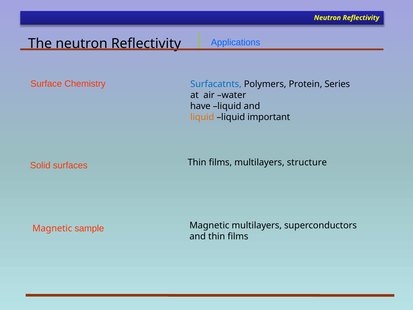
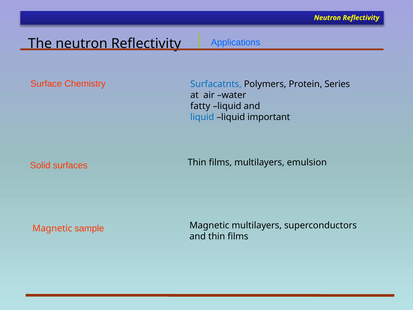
have: have -> fatty (200, 106)
liquid colour: orange -> blue (202, 117)
structure: structure -> emulsion (307, 162)
